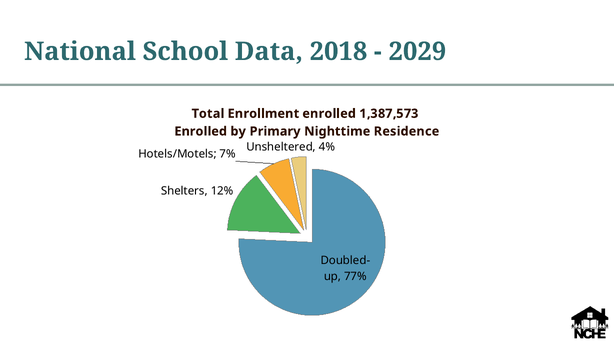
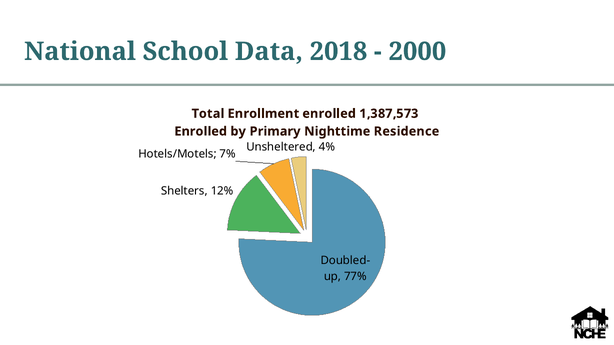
2029: 2029 -> 2000 (417, 52)
